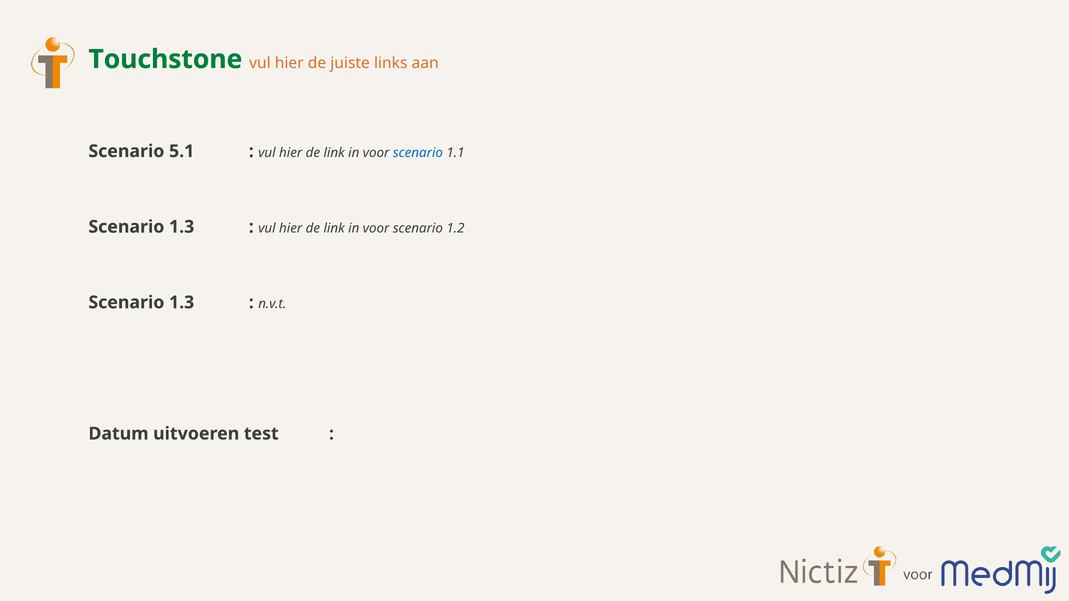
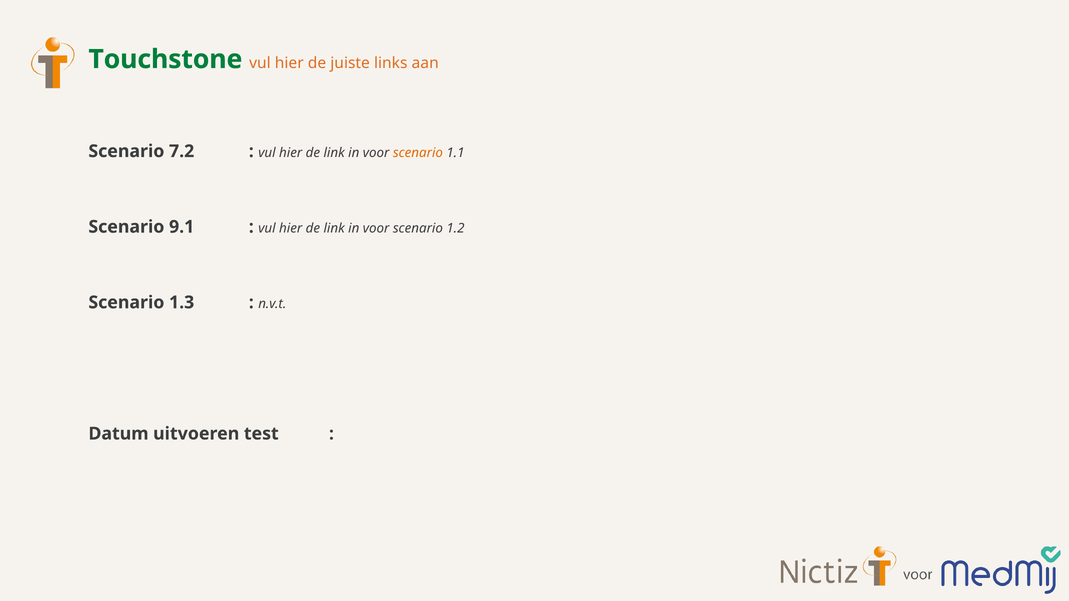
5.1: 5.1 -> 7.2 (182, 151)
scenario colour: blue -> orange (418, 153)
1.3: 1.3 -> 9.1 (182, 227)
